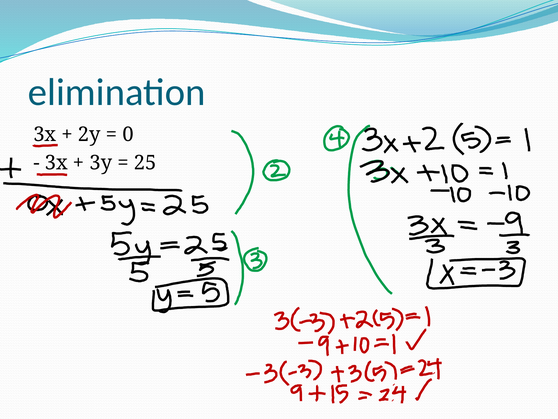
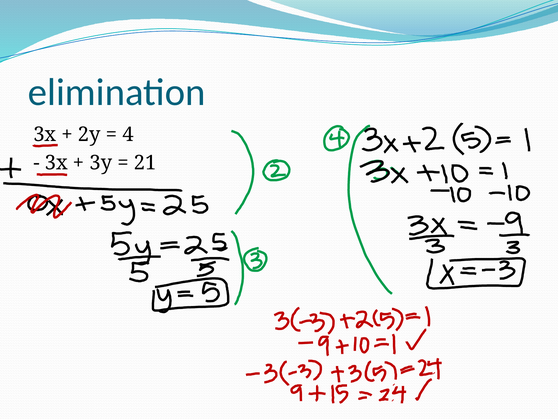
0: 0 -> 4 (128, 134)
25: 25 -> 21 (145, 163)
